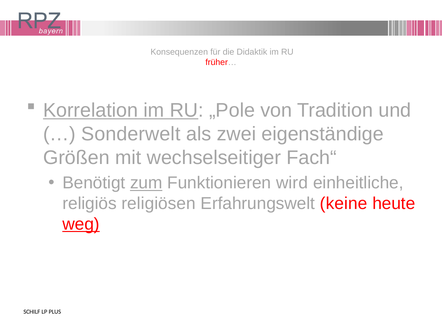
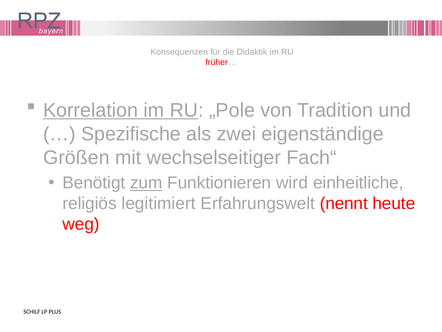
Sonderwelt: Sonderwelt -> Spezifische (131, 134)
religiösen: religiösen -> legitimiert (159, 203)
keine: keine -> nennt (344, 203)
weg underline: present -> none (81, 224)
